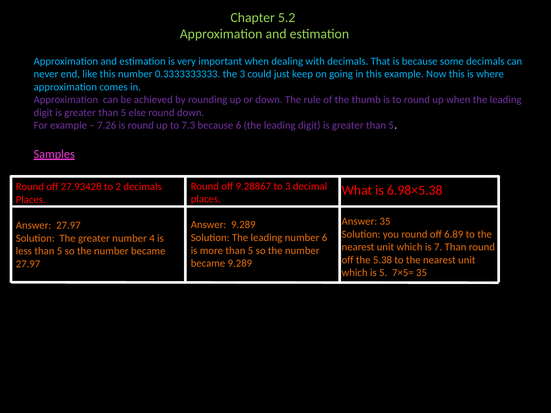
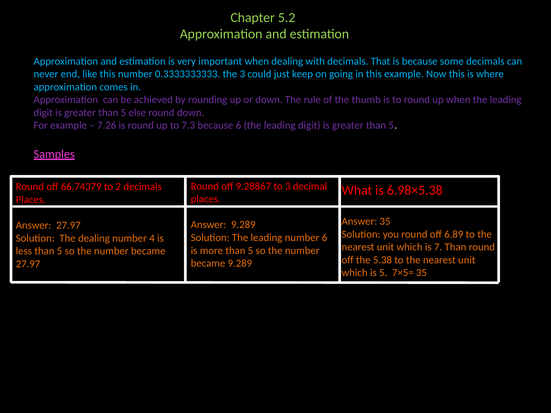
27.93428: 27.93428 -> 66.74379 (81, 187)
The greater: greater -> dealing (94, 238)
